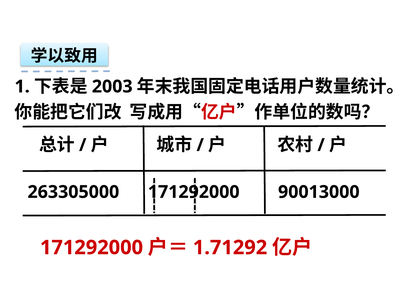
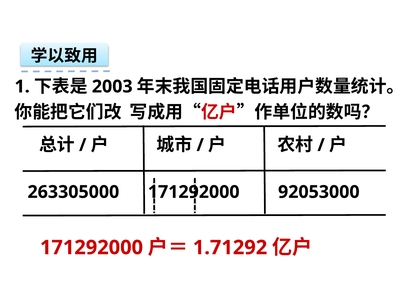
90013000: 90013000 -> 92053000 (319, 192)
